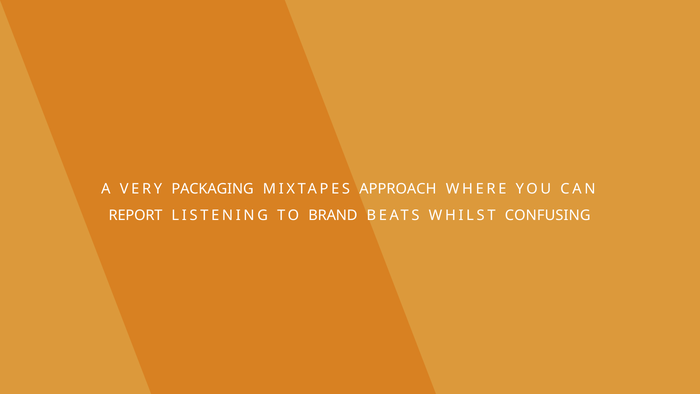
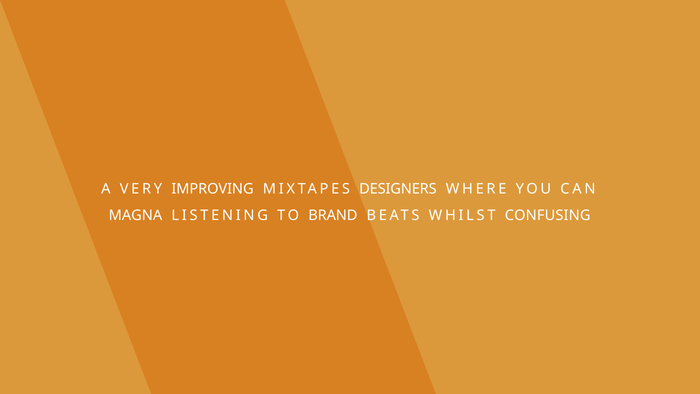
PACKAGING: PACKAGING -> IMPROVING (213, 189)
APPROACH: APPROACH -> DESIGNERS (398, 189)
REPORT: REPORT -> MAGNA (135, 215)
